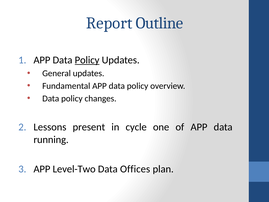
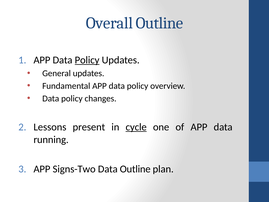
Report: Report -> Overall (109, 23)
cycle underline: none -> present (136, 127)
Level-Two: Level-Two -> Signs-Two (74, 169)
Data Offices: Offices -> Outline (135, 169)
